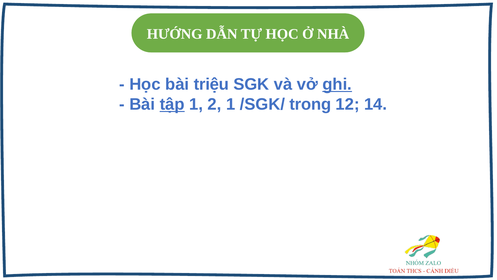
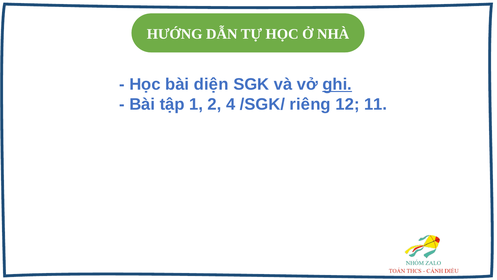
triệu: triệu -> diện (211, 84)
tập underline: present -> none (172, 104)
2 1: 1 -> 4 (231, 104)
trong: trong -> riêng (310, 104)
14: 14 -> 11 (376, 104)
